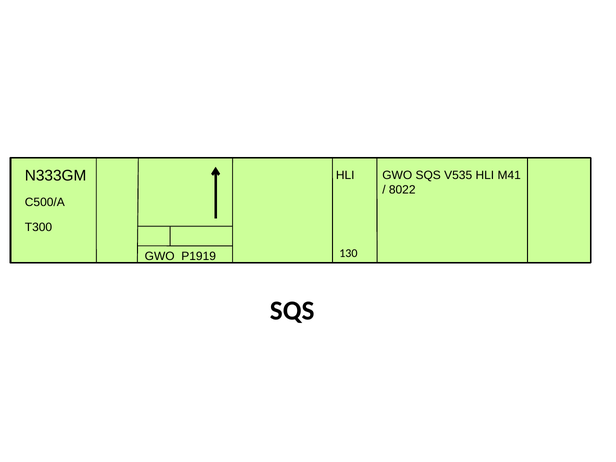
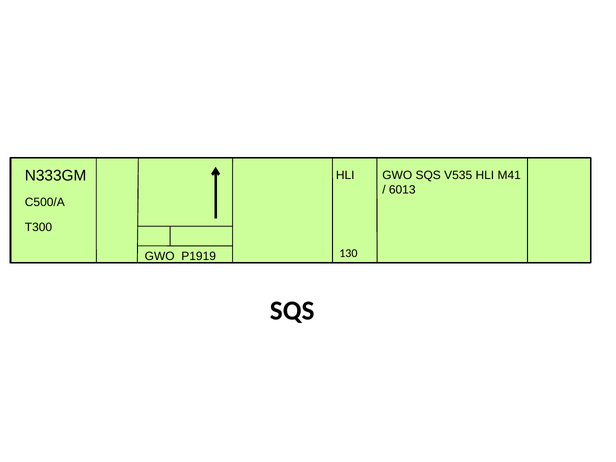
8022: 8022 -> 6013 (402, 190)
